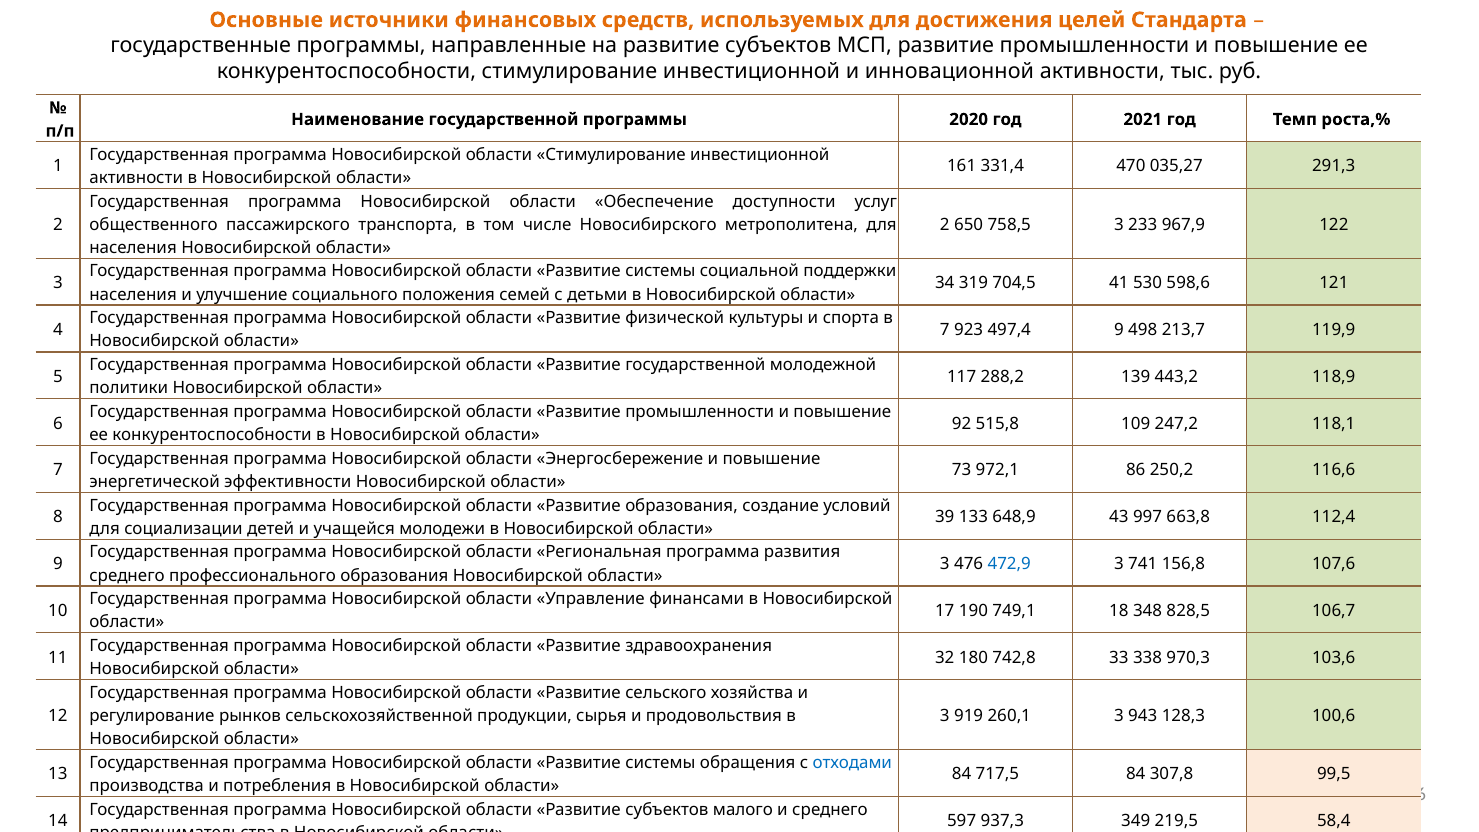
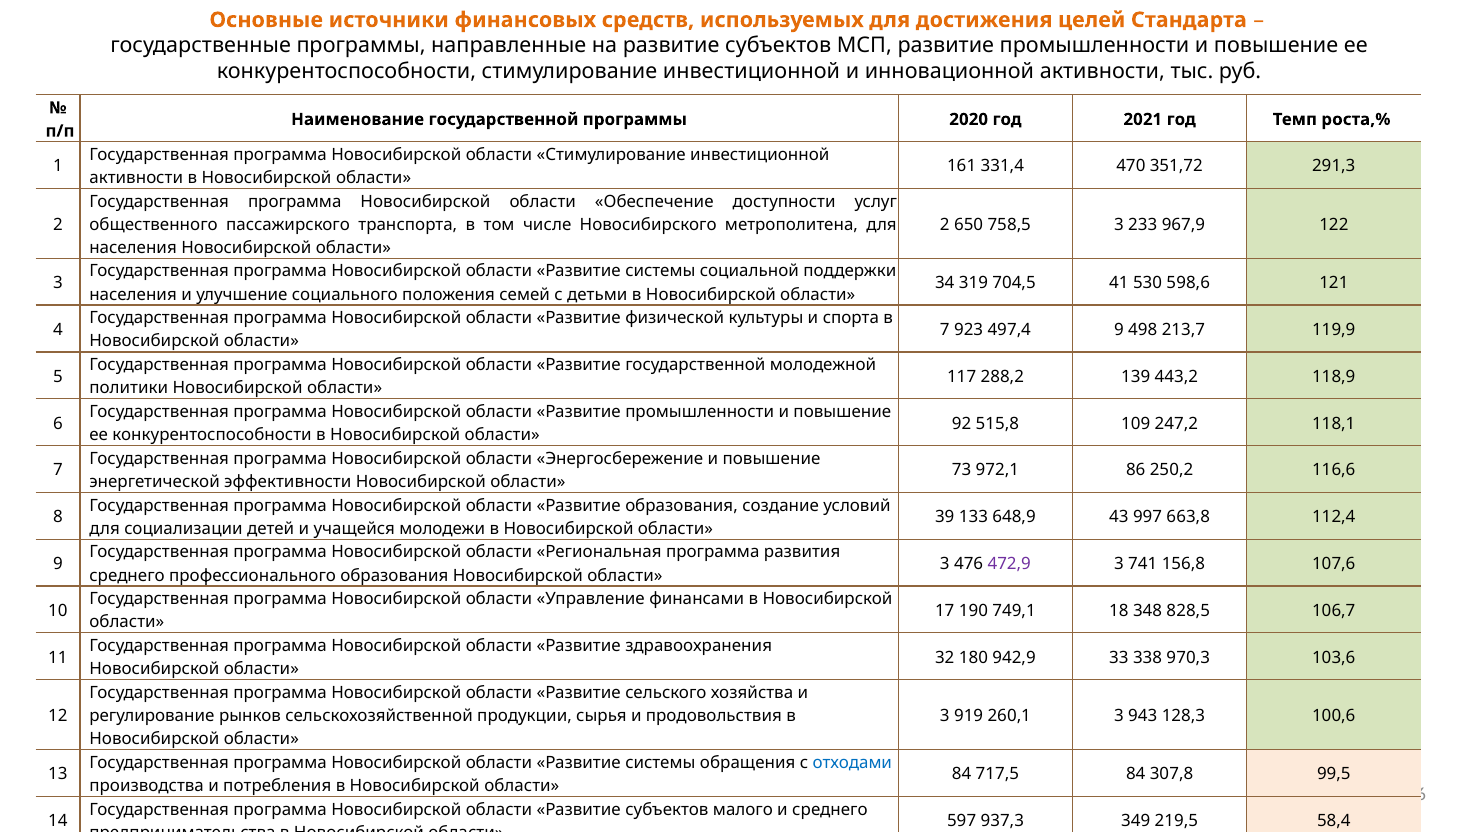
035,27: 035,27 -> 351,72 (1176, 166)
472,9 colour: blue -> purple (1009, 564)
742,8: 742,8 -> 942,9 (1014, 657)
